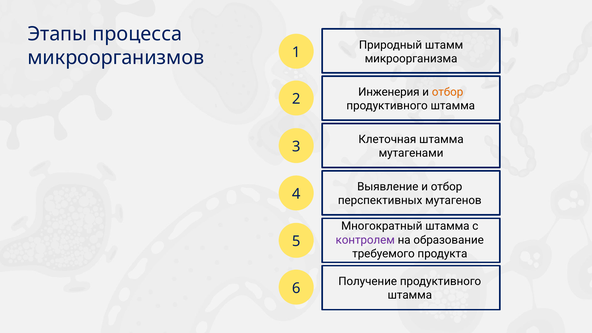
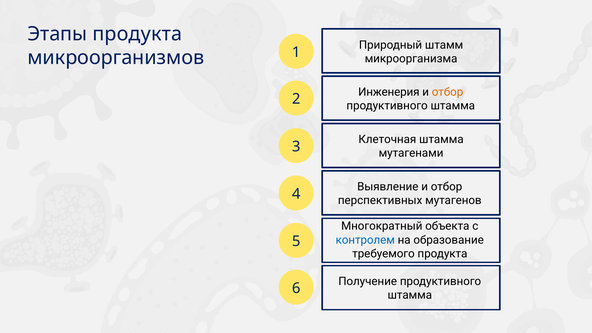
Этапы процесса: процесса -> продукта (137, 34)
Многократный штамма: штамма -> объекта (447, 226)
контролем colour: purple -> blue (365, 240)
